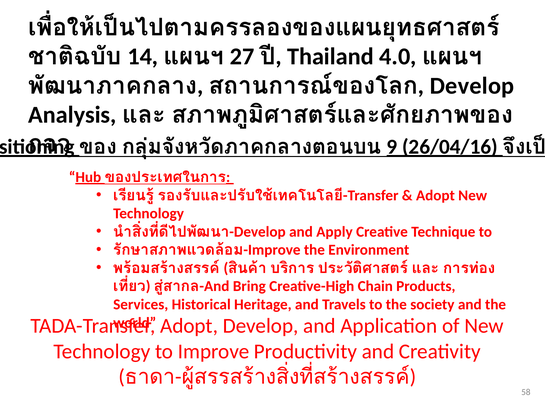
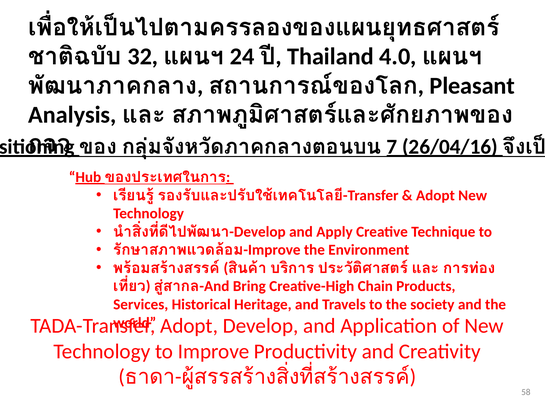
14: 14 -> 32 (143, 57)
27: 27 -> 24 (242, 57)
Develop: Develop -> Pleasant (472, 86)
9: 9 -> 7 (392, 147)
